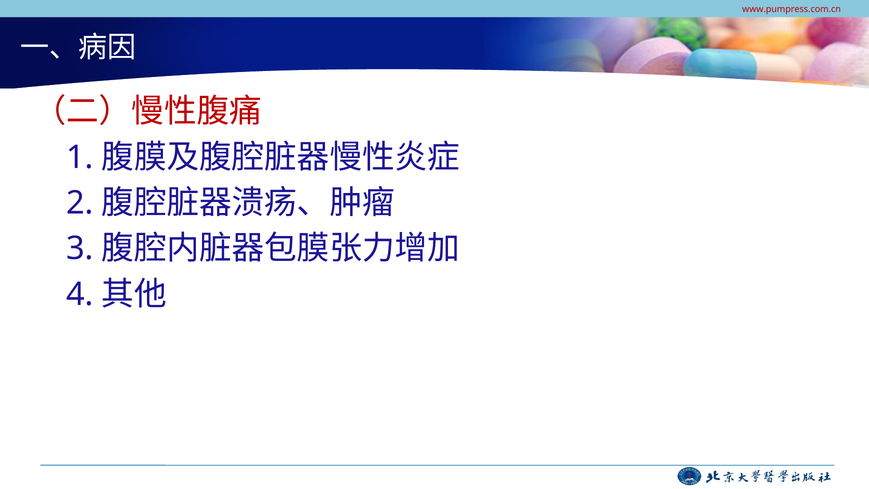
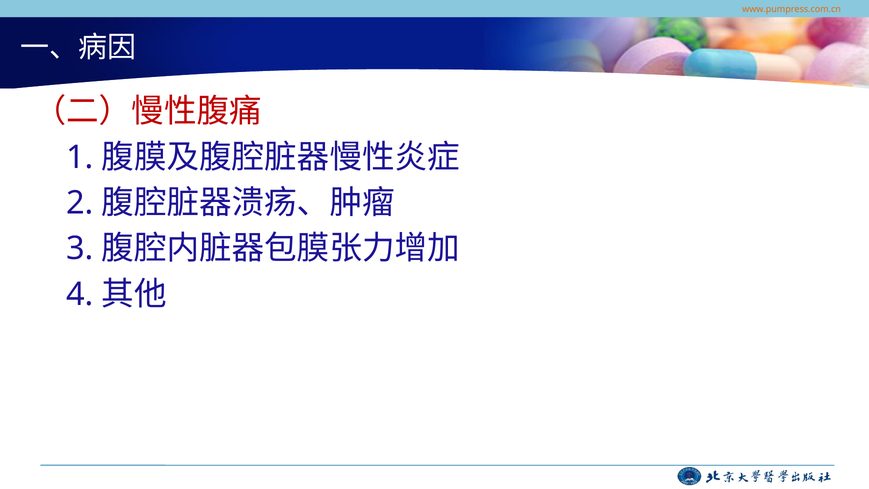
www.pumpress.com.cn colour: red -> orange (792, 9)
